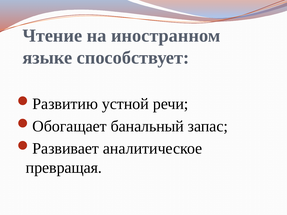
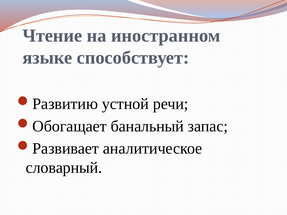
превращая: превращая -> словарный (64, 168)
